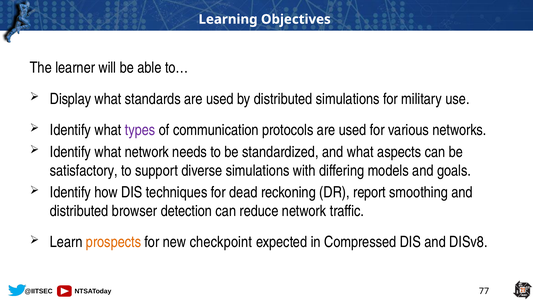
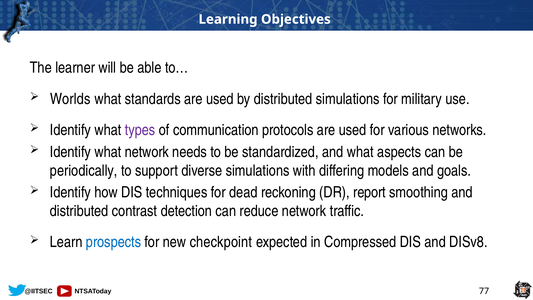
Display: Display -> Worlds (70, 99)
satisfactory: satisfactory -> periodically (84, 170)
browser: browser -> contrast (135, 211)
prospects colour: orange -> blue (114, 242)
